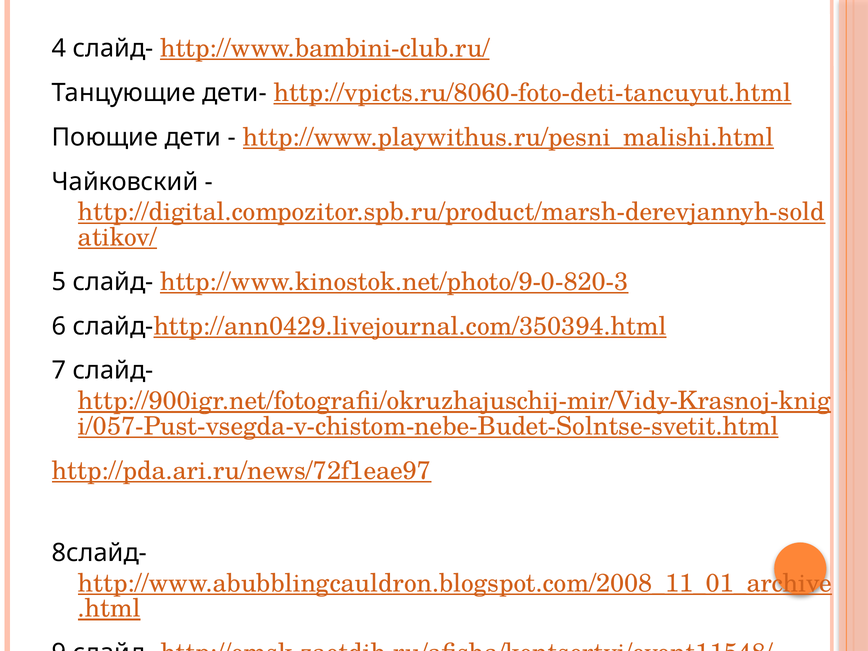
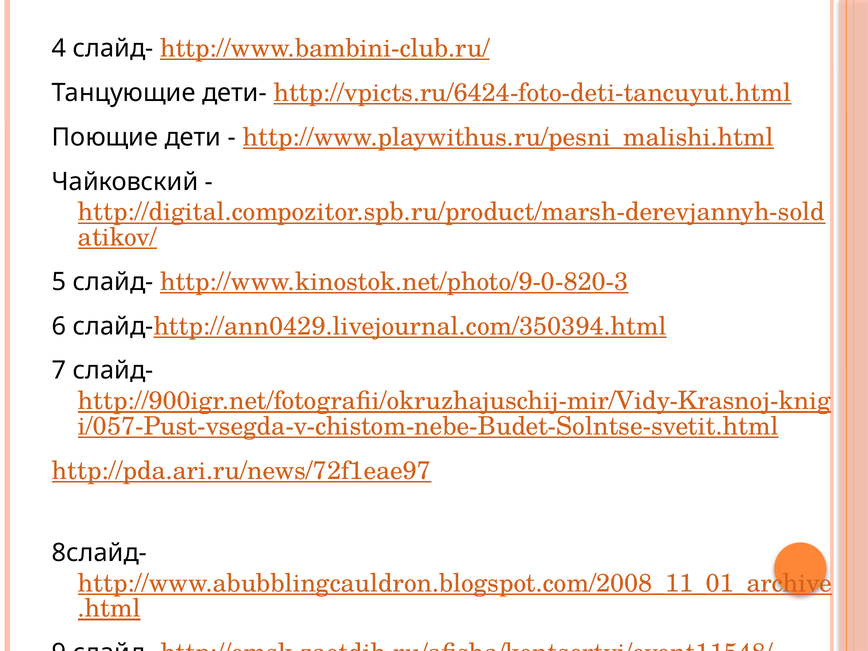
http://vpicts.ru/8060-foto-deti-tancuyut.html: http://vpicts.ru/8060-foto-deti-tancuyut.html -> http://vpicts.ru/6424-foto-deti-tancuyut.html (532, 93)
